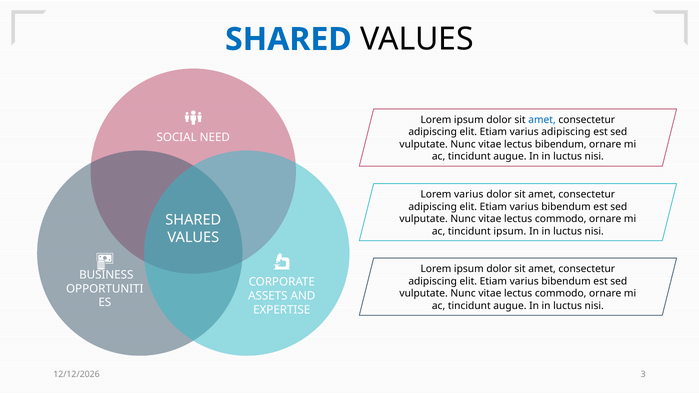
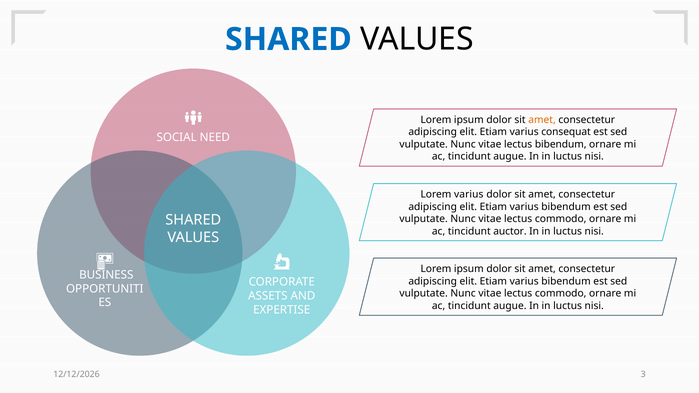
amet colour: blue -> orange (542, 120)
varius adipiscing: adipiscing -> consequat (566, 132)
tincidunt ipsum: ipsum -> auctor (510, 231)
